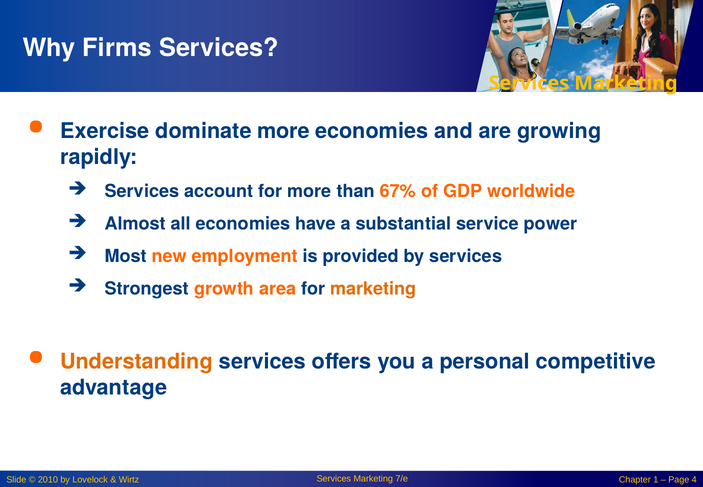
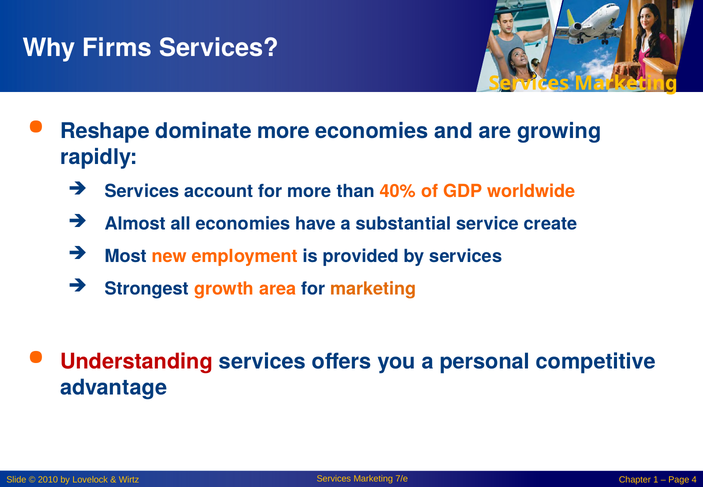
Exercise: Exercise -> Reshape (105, 131)
67%: 67% -> 40% (398, 191)
power: power -> create (551, 224)
Understanding colour: orange -> red (137, 362)
